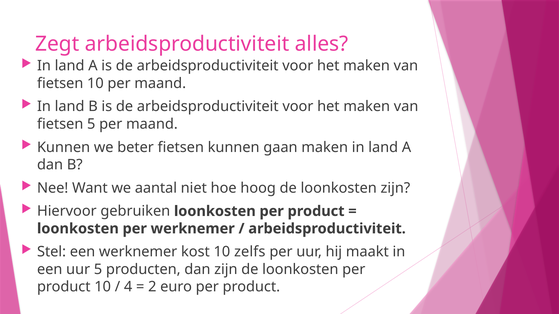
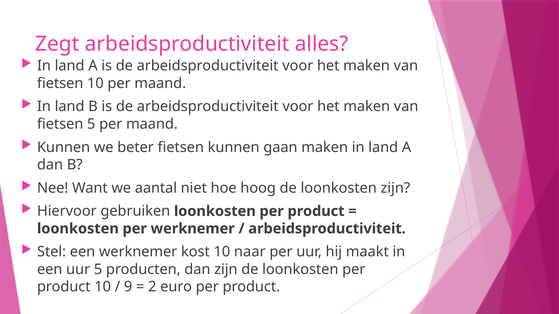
zelfs: zelfs -> naar (250, 252)
4: 4 -> 9 (128, 287)
